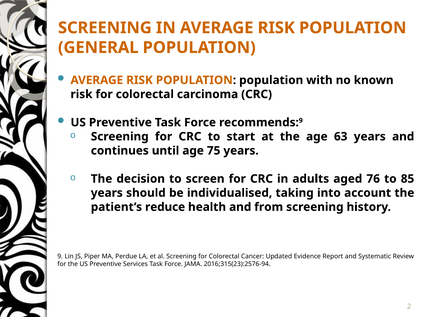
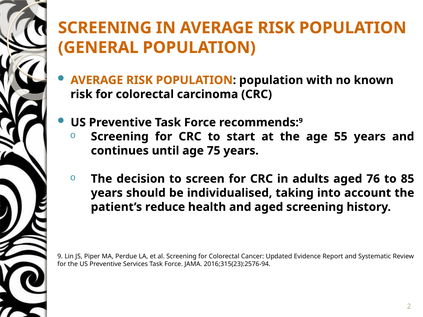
63: 63 -> 55 (341, 137)
and from: from -> aged (269, 207)
